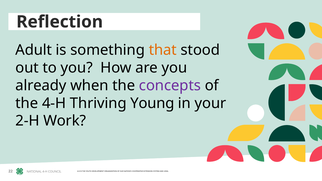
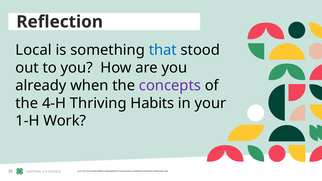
Adult: Adult -> Local (34, 50)
that colour: orange -> blue (163, 50)
Young: Young -> Habits (152, 103)
2-H: 2-H -> 1-H (27, 121)
